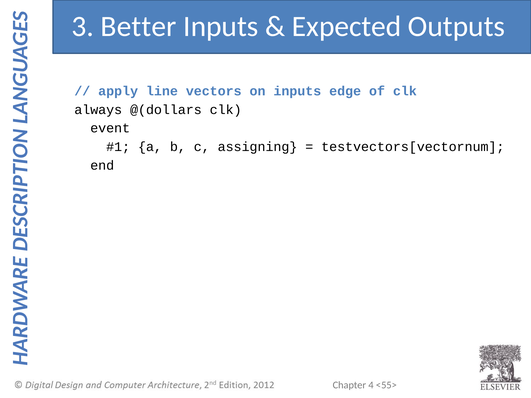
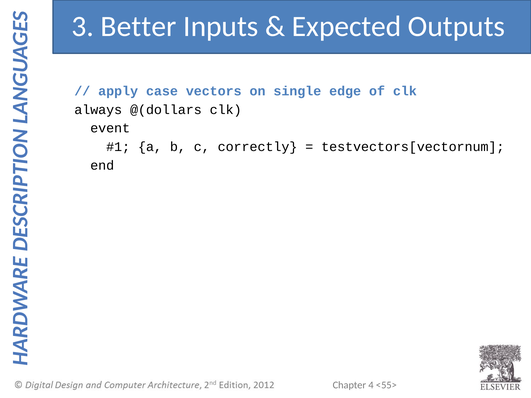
line: line -> case (162, 91)
on inputs: inputs -> single (297, 91)
assigning: assigning -> correctly (258, 147)
